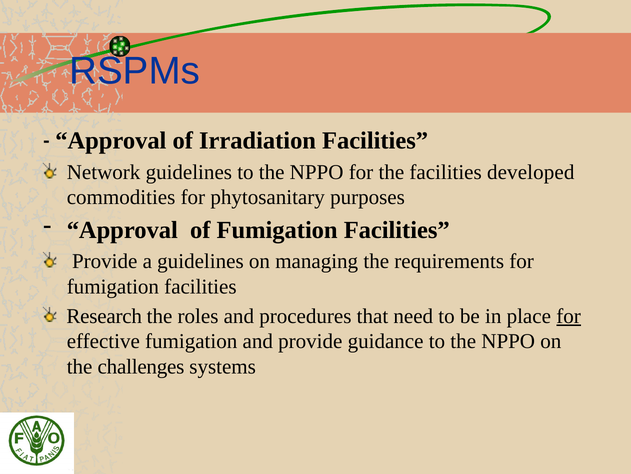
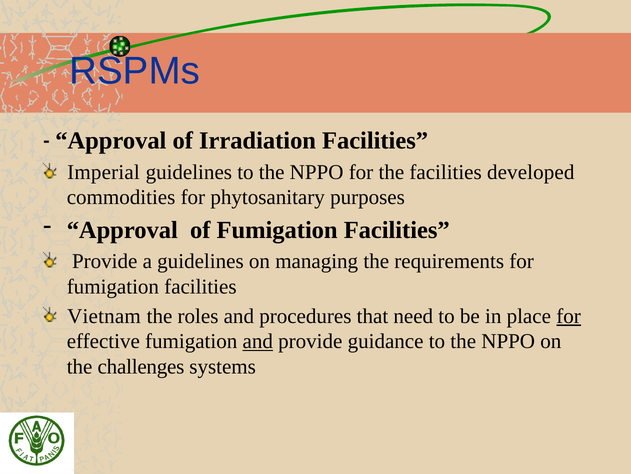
Network: Network -> Imperial (103, 172)
Research: Research -> Vietnam (104, 316)
and underline: none -> present (258, 341)
